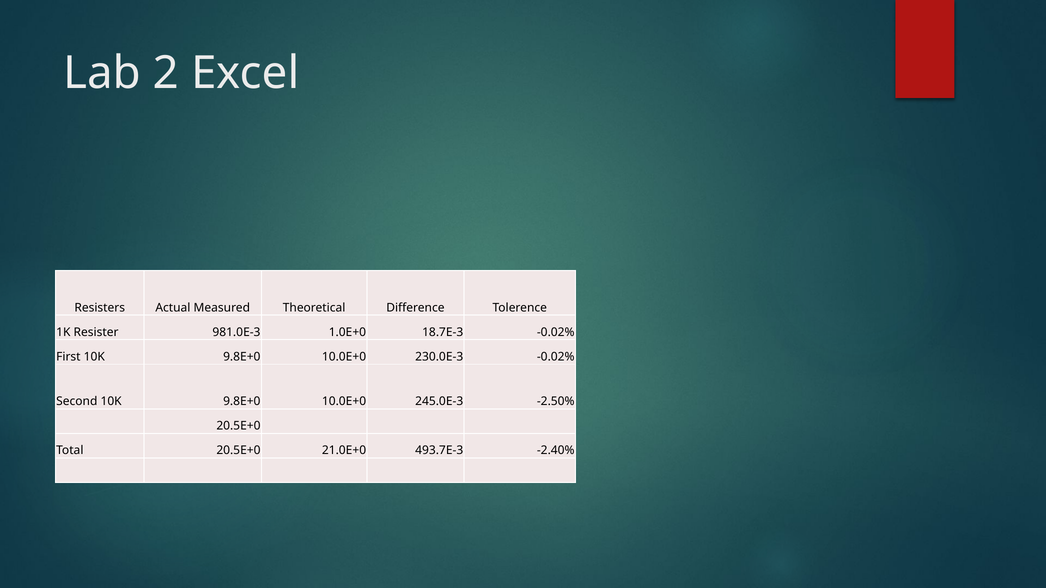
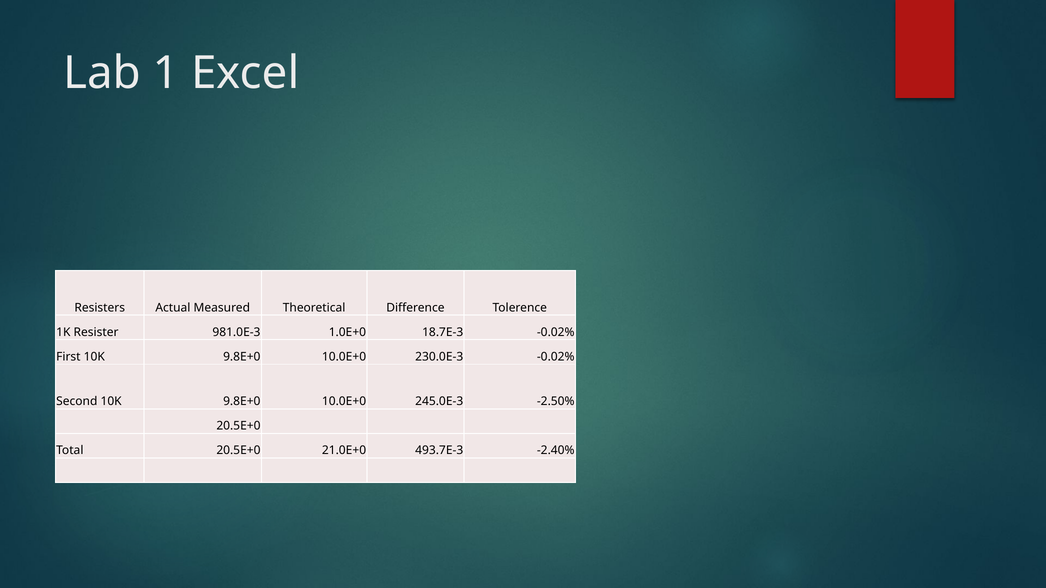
2: 2 -> 1 (166, 73)
